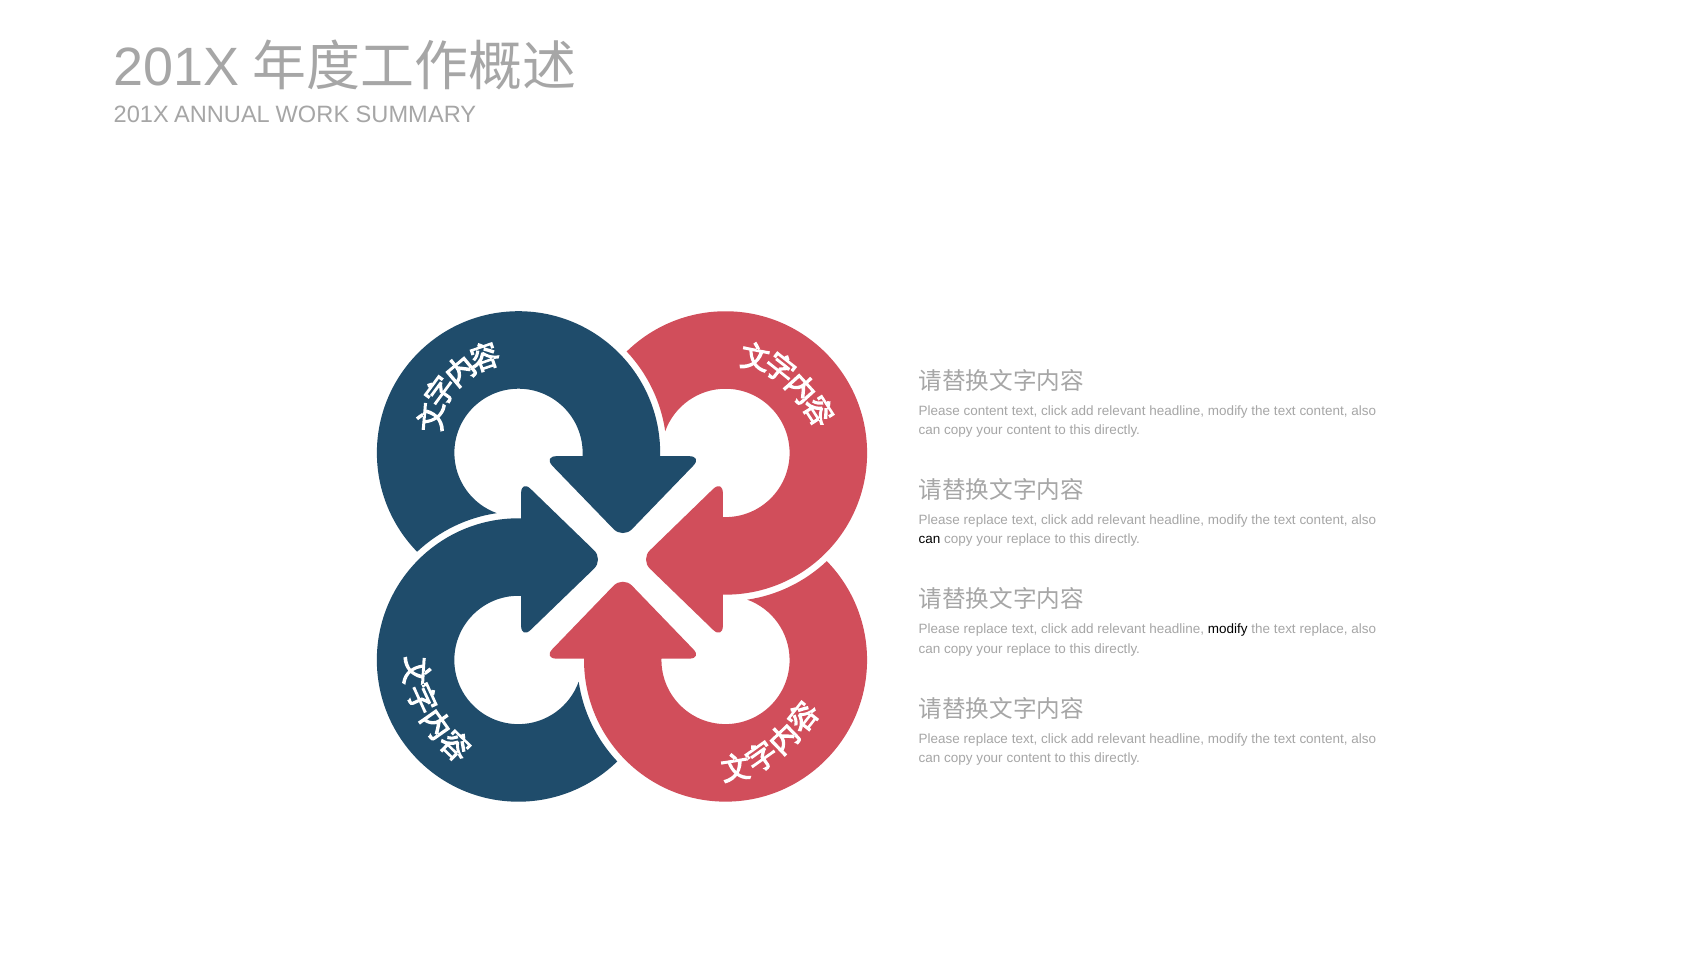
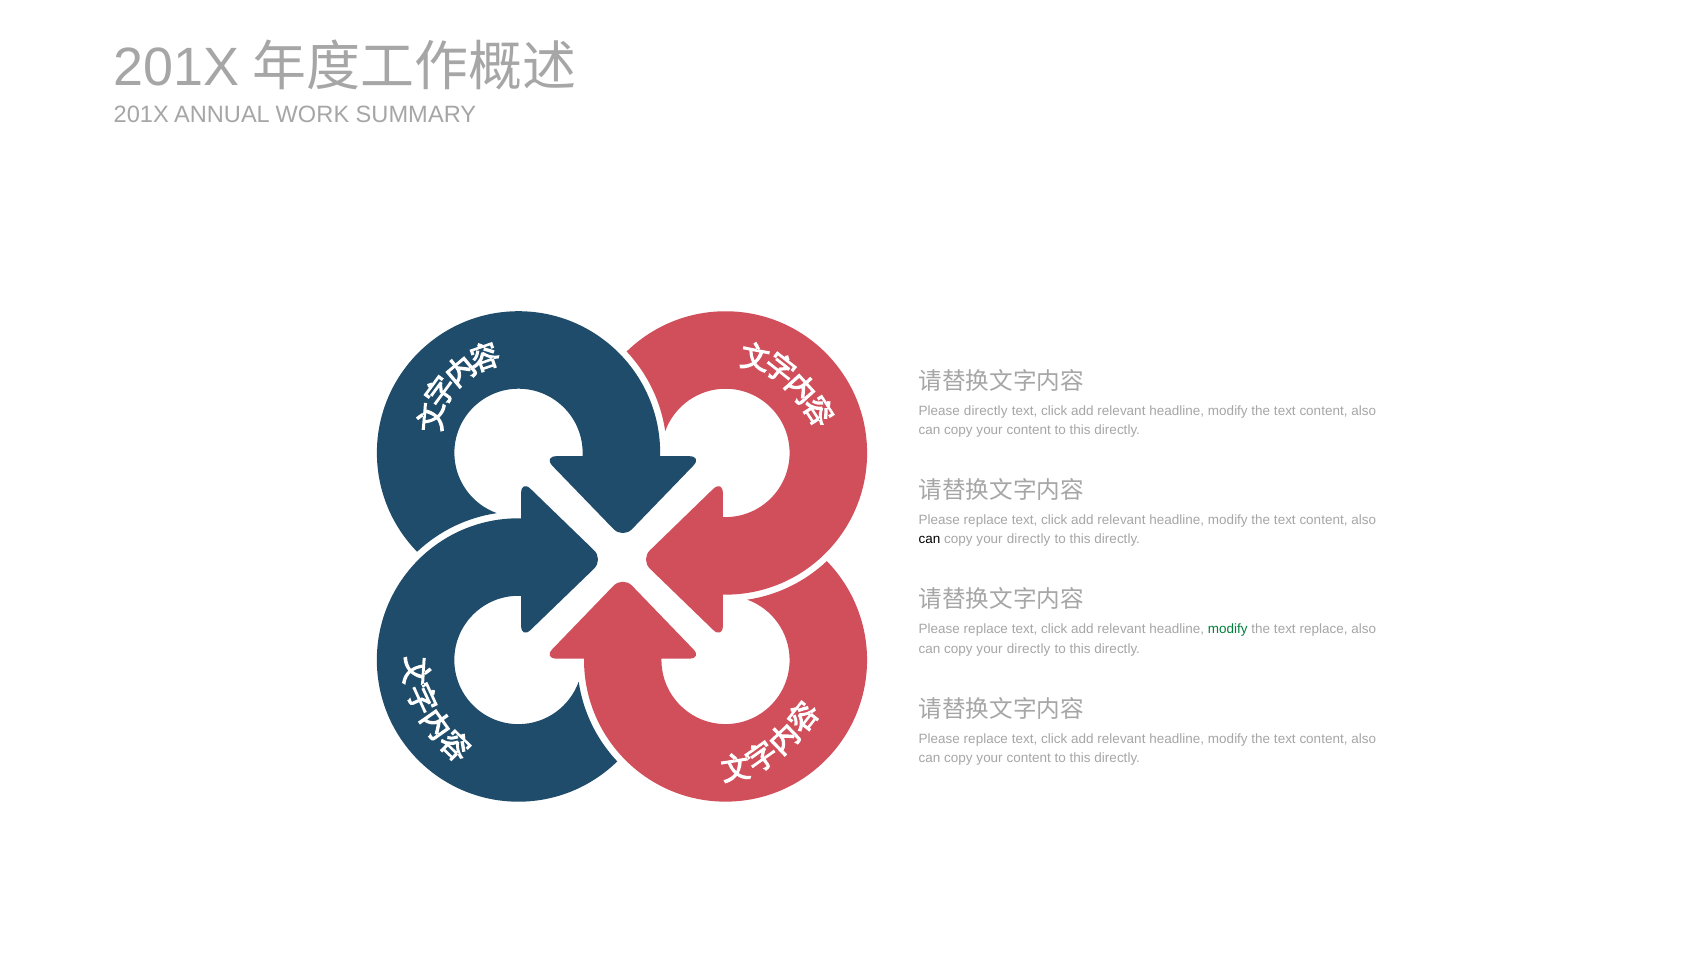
Please content: content -> directly (986, 411)
replace: replace -> directly (1029, 539)
modify colour: black -> green (1228, 629)
replace: replace -> directly (1029, 648)
